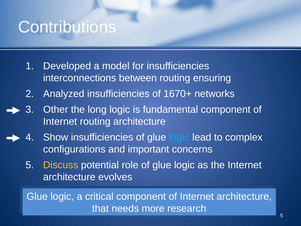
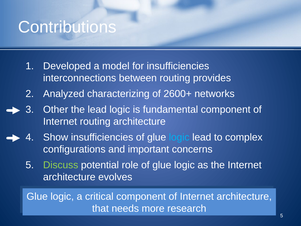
ensuring: ensuring -> provides (212, 78)
Analyzed insufficiencies: insufficiencies -> characterizing (118, 94)
1670+: 1670+ -> 2600+ (178, 94)
the long: long -> lead (97, 109)
Discuss colour: yellow -> light green (61, 165)
